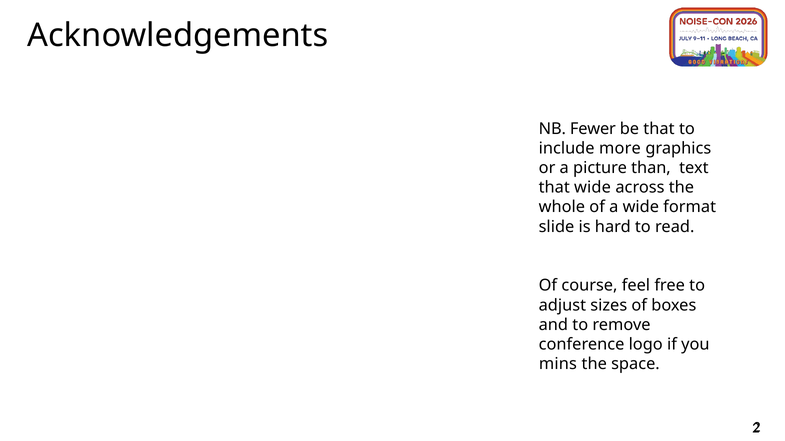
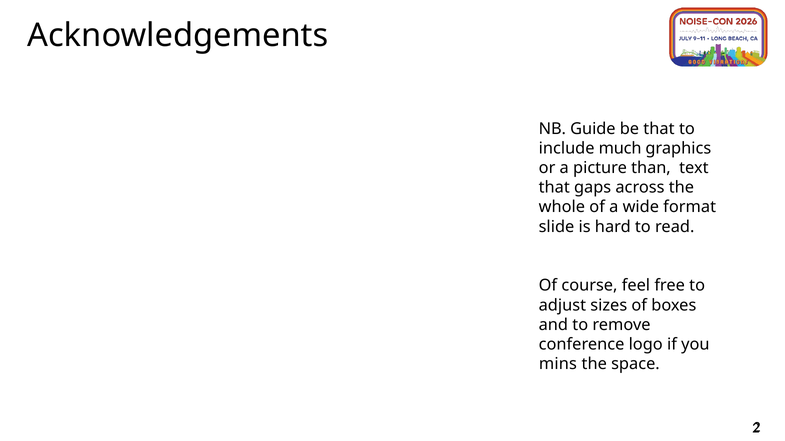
Fewer: Fewer -> Guide (593, 129)
more: more -> much (620, 148)
that wide: wide -> gaps (593, 188)
